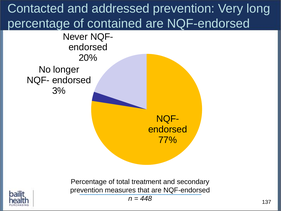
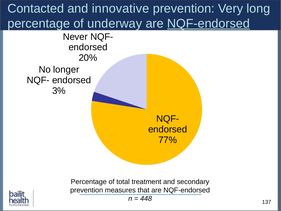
addressed: addressed -> innovative (121, 9)
contained: contained -> underway (115, 24)
NQF-endorsed underline: none -> present (208, 24)
